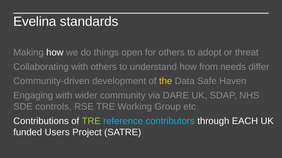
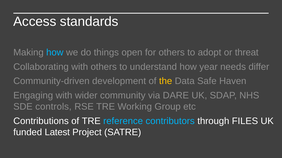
Evelina: Evelina -> Access (35, 22)
how colour: white -> light blue (55, 53)
from: from -> year (209, 67)
TRE colour: light green -> white (91, 121)
EACH: EACH -> FILES (245, 121)
Users: Users -> Latest (57, 133)
